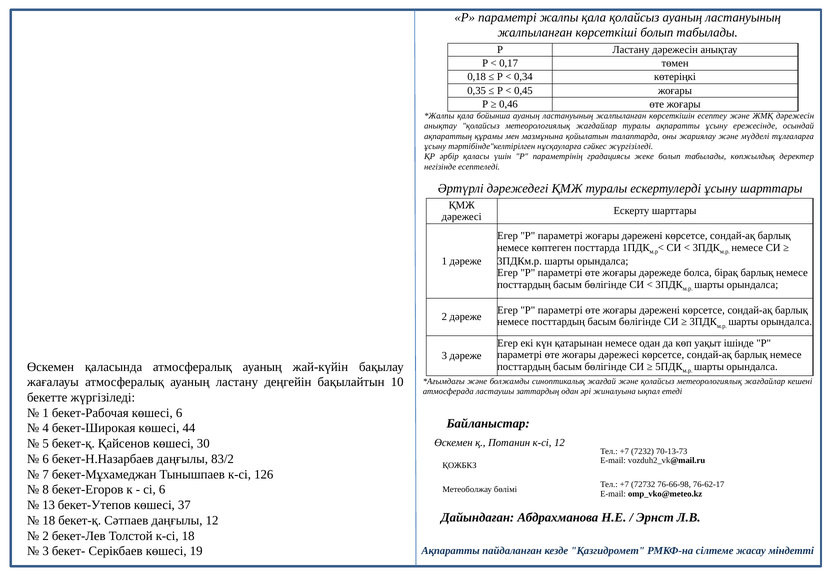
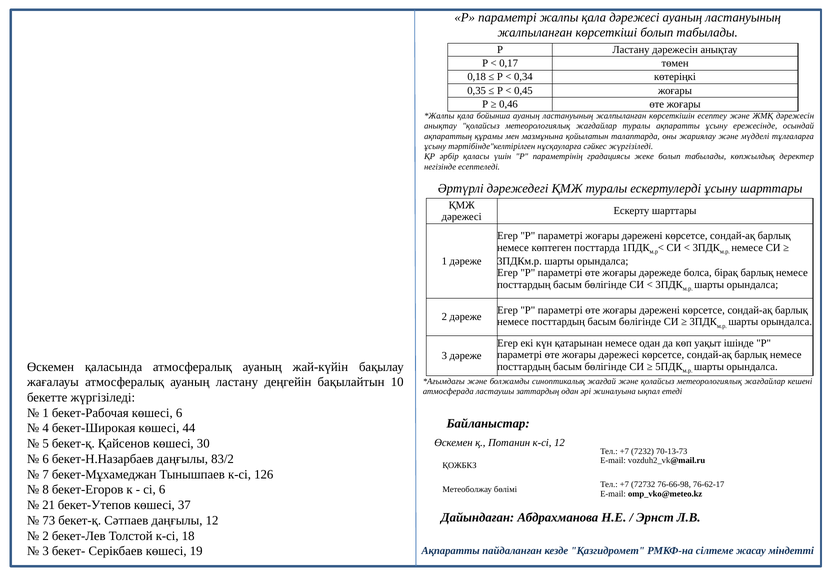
қала қолайсыз: қолайсыз -> дәрежесі (634, 17)
13: 13 -> 21 (49, 505)
18: 18 -> 73 (49, 520)
